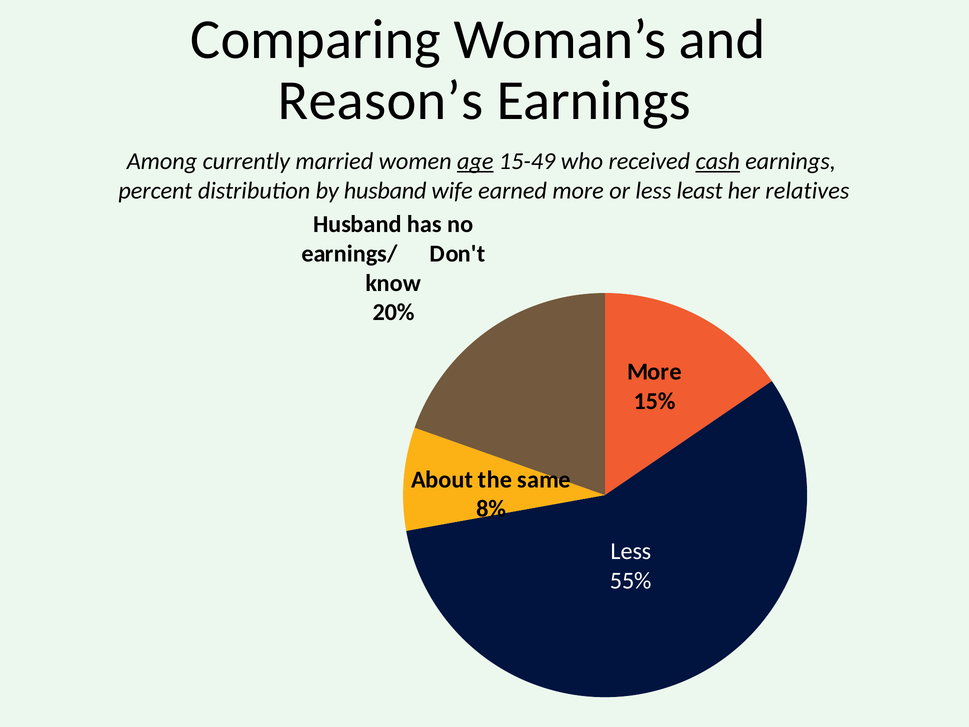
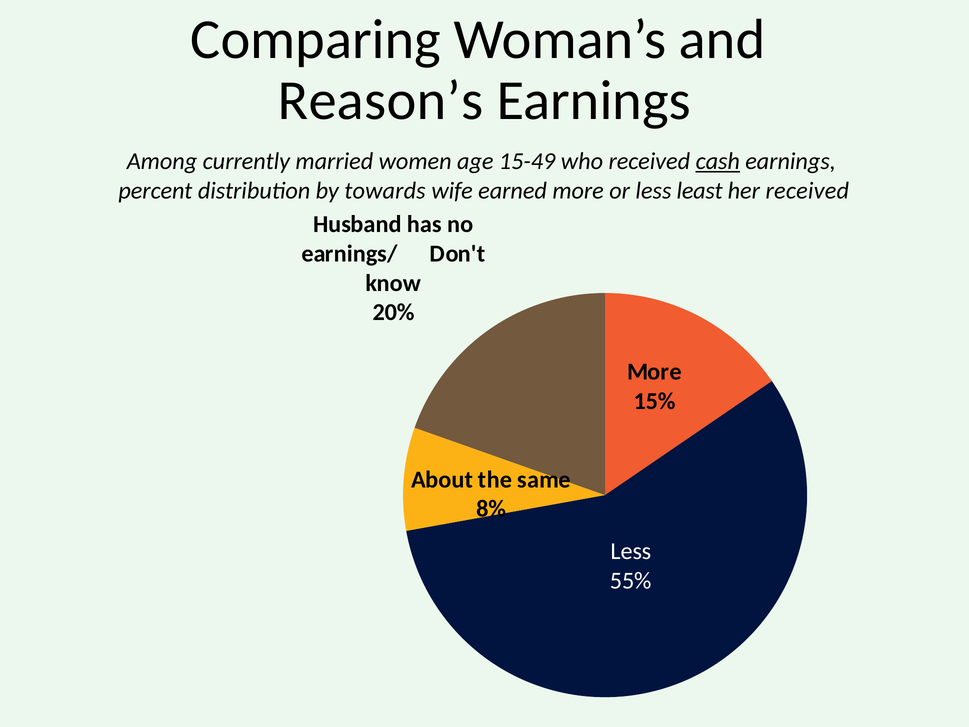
age underline: present -> none (475, 161)
by husband: husband -> towards (385, 190)
her relatives: relatives -> received (807, 190)
